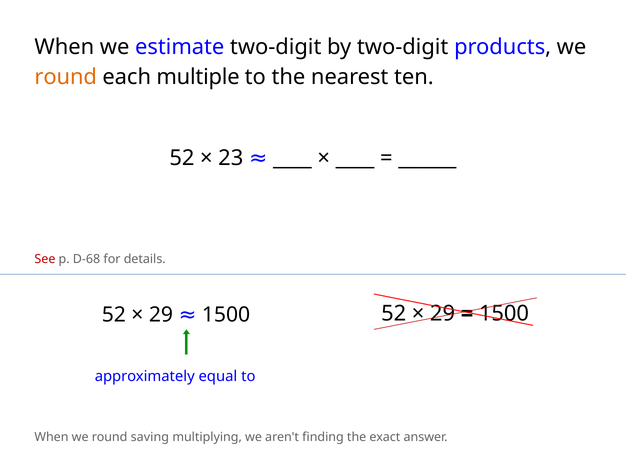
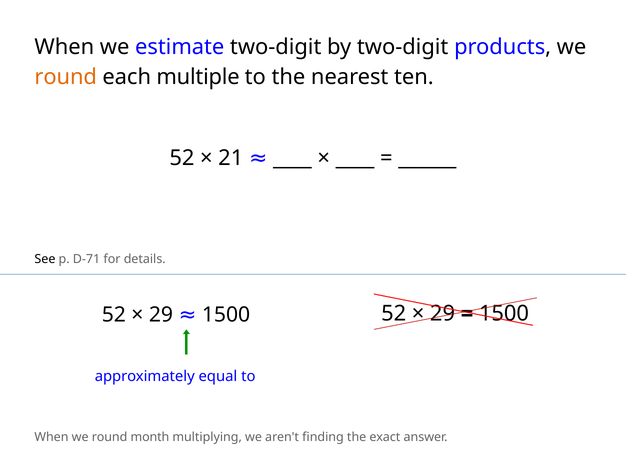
23: 23 -> 21 (231, 158)
See colour: red -> black (45, 259)
D-68: D-68 -> D-71 (87, 259)
saving: saving -> month (150, 438)
